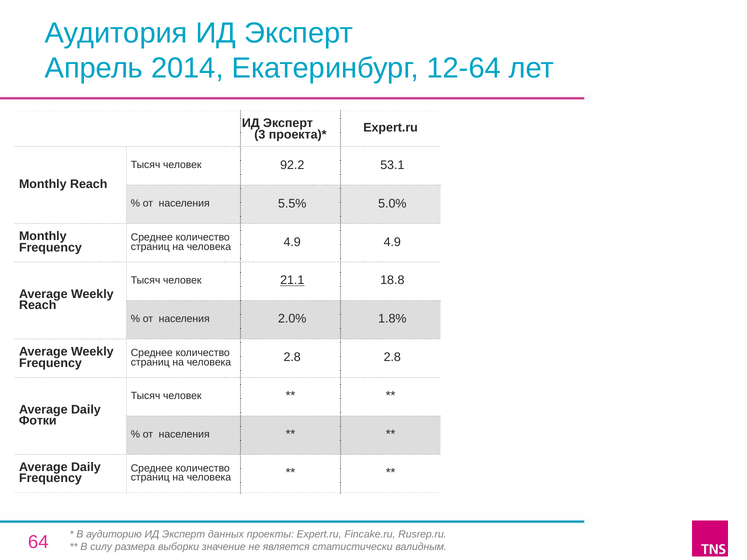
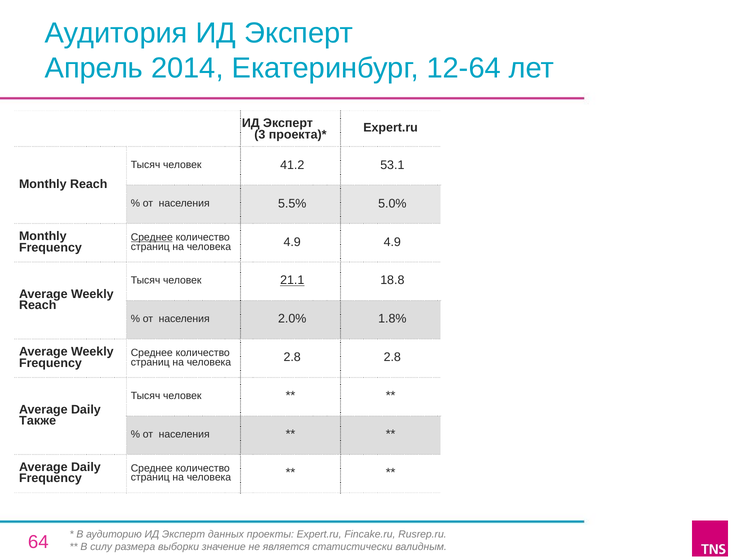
92.2: 92.2 -> 41.2 (292, 165)
Среднее underline: none -> present (152, 237)
Фотки: Фотки -> Также (38, 421)
